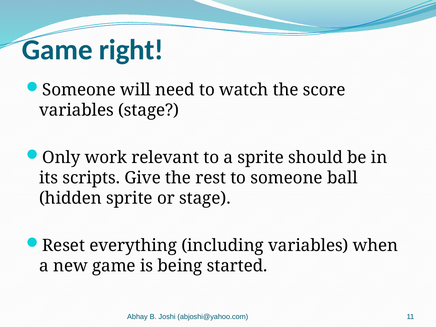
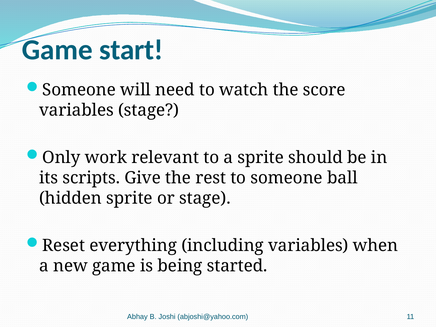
right: right -> start (131, 50)
